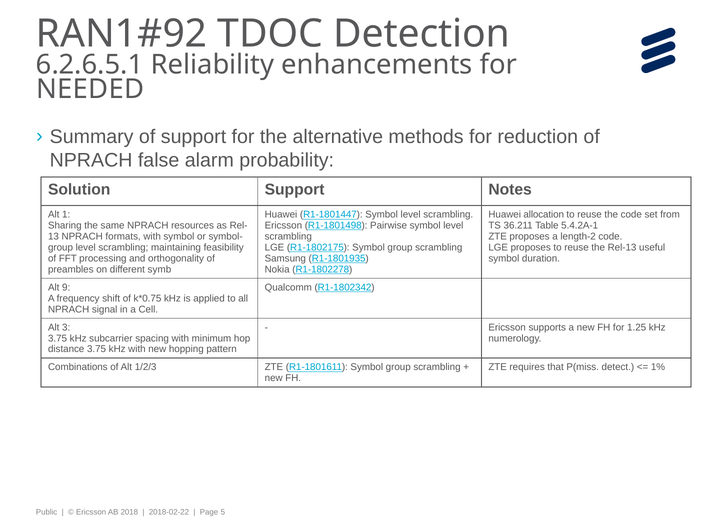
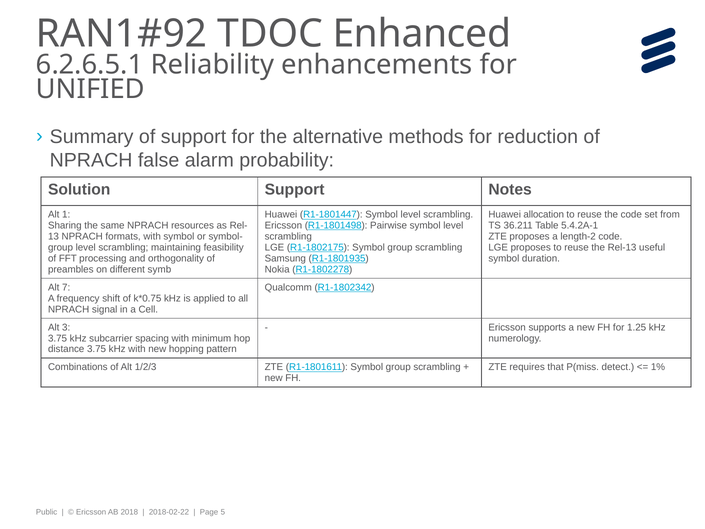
Detection: Detection -> Enhanced (422, 34)
NEEDED: NEEDED -> UNIFIED (90, 89)
9: 9 -> 7 (66, 287)
